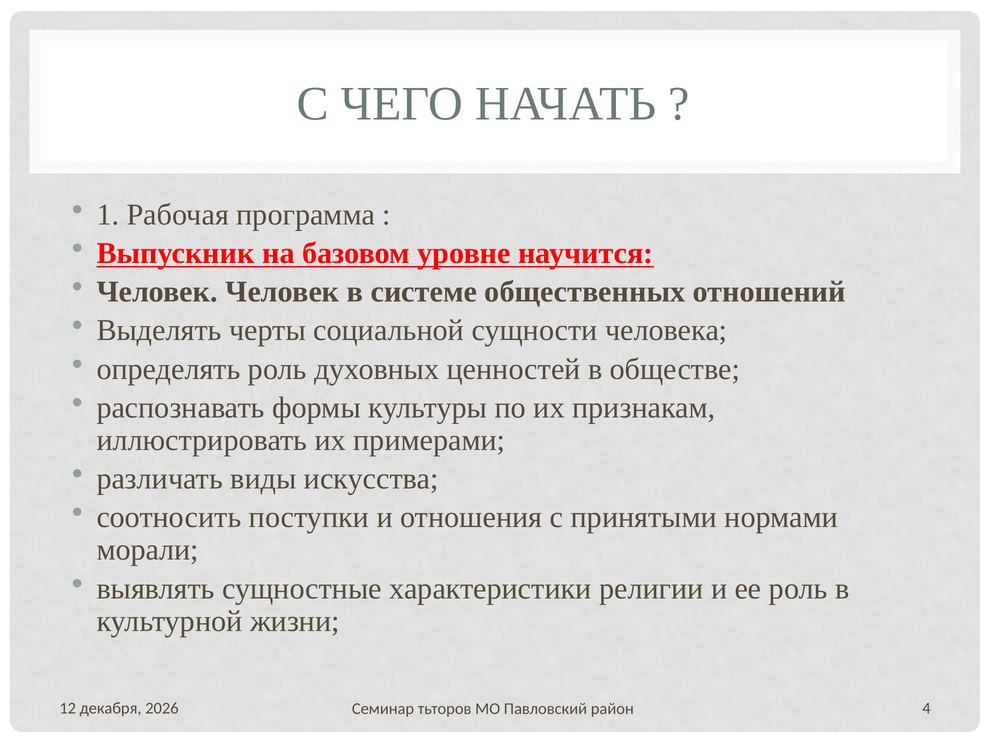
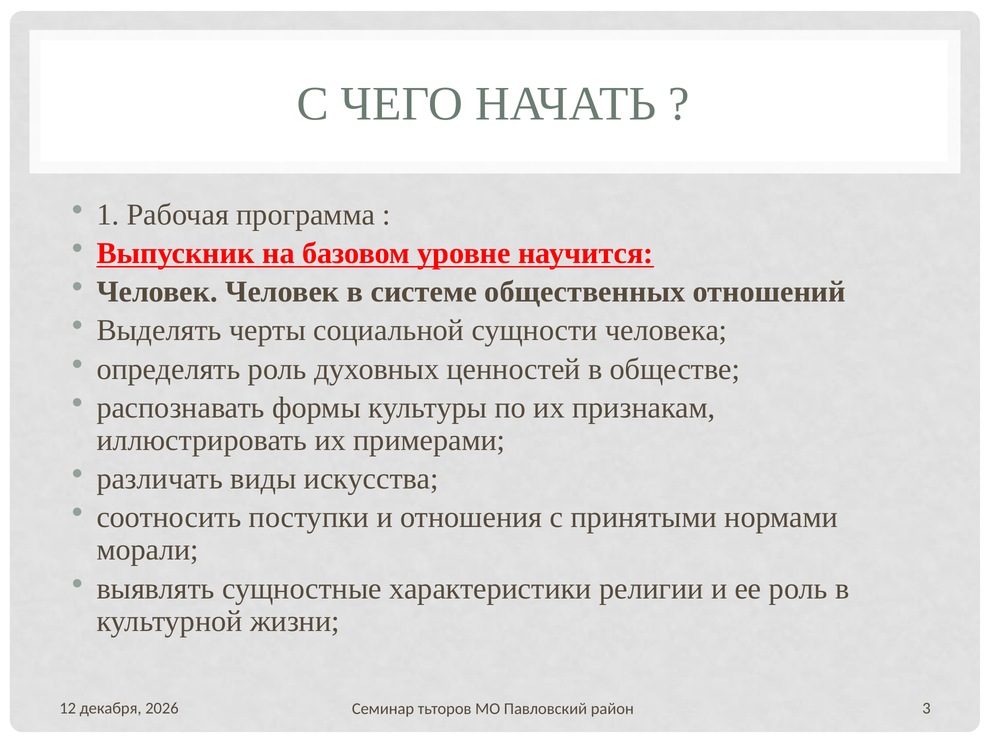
4: 4 -> 3 (927, 709)
